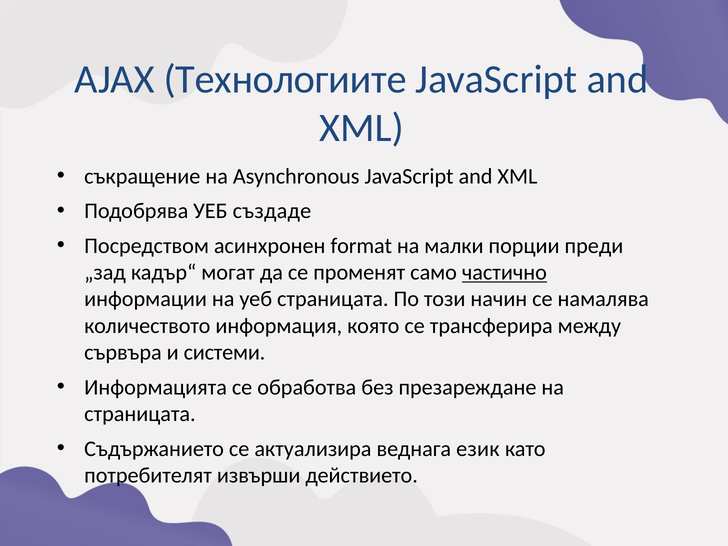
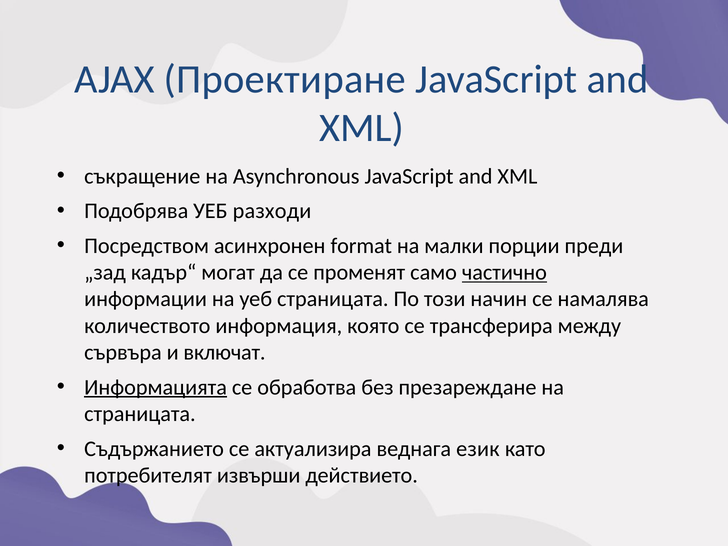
Технологиите: Технологиите -> Проектиране (285, 79)
създаде: създаде -> разходи (272, 211)
системи: системи -> включат (225, 352)
Информацията underline: none -> present (156, 387)
